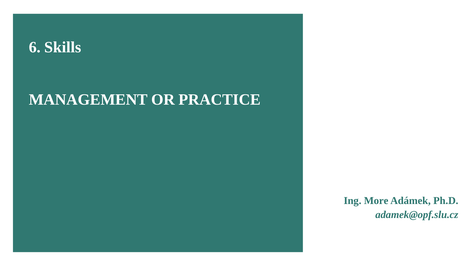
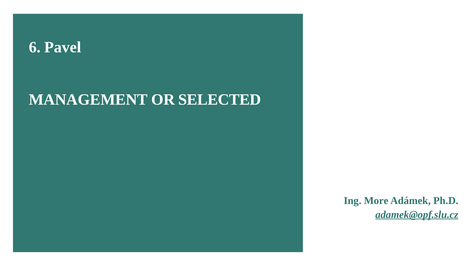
Skills: Skills -> Pavel (63, 47)
PRACTICE: PRACTICE -> SELECTED (220, 99)
adamek@opf.slu.cz underline: none -> present (417, 214)
